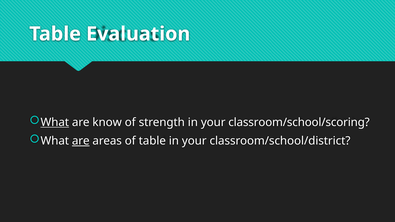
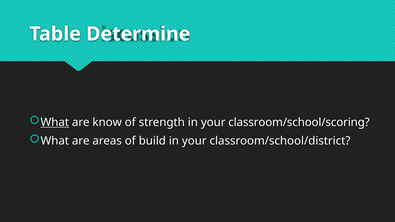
Evaluation: Evaluation -> Determine (138, 34)
are underline: present -> none (81, 141)
of table: table -> build (152, 141)
